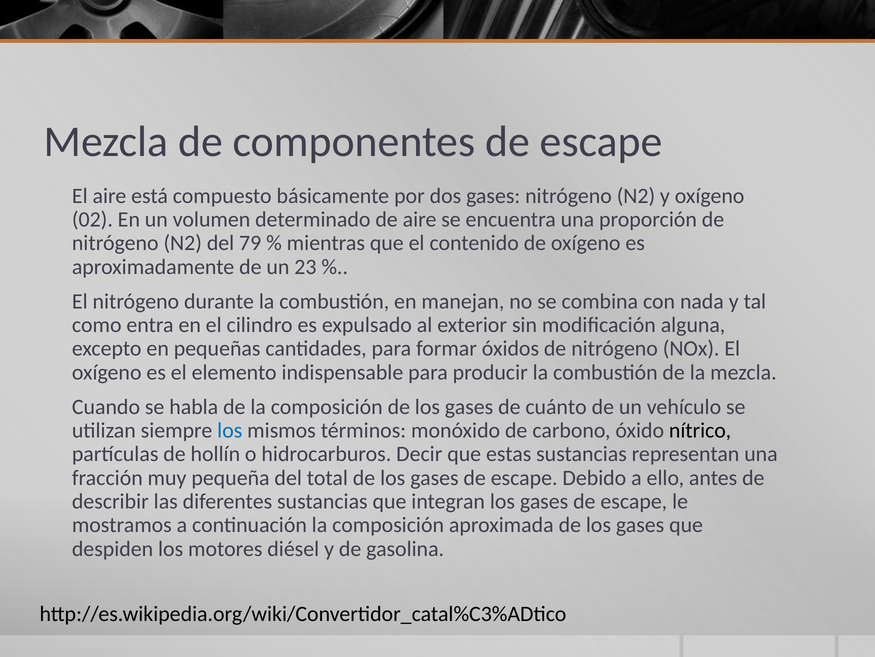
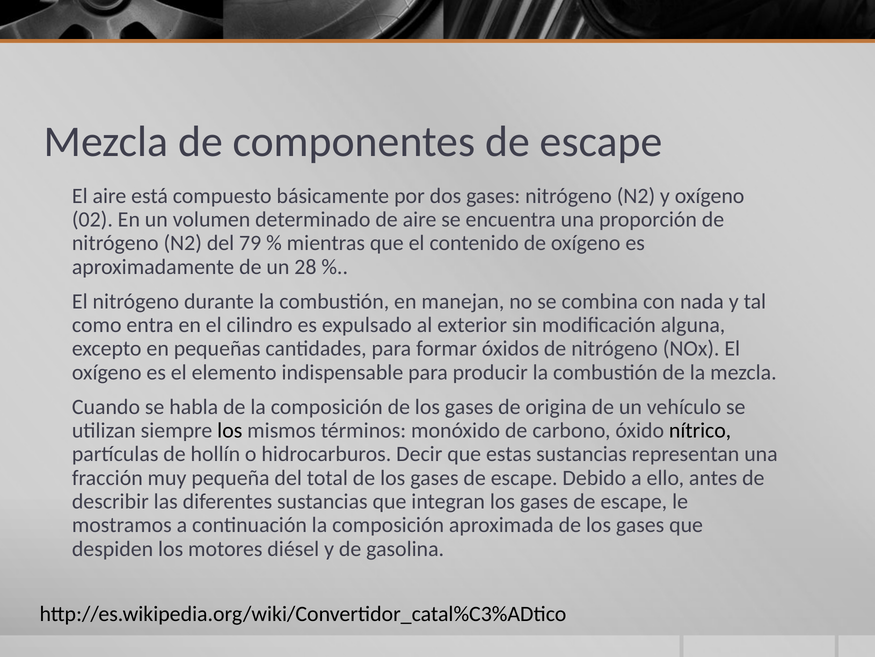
23: 23 -> 28 (305, 266)
cuánto: cuánto -> origina (556, 406)
los colour: blue -> black (230, 430)
